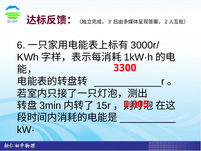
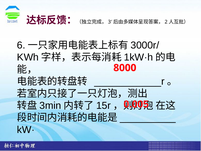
3300: 3300 -> 8000 (125, 68)
